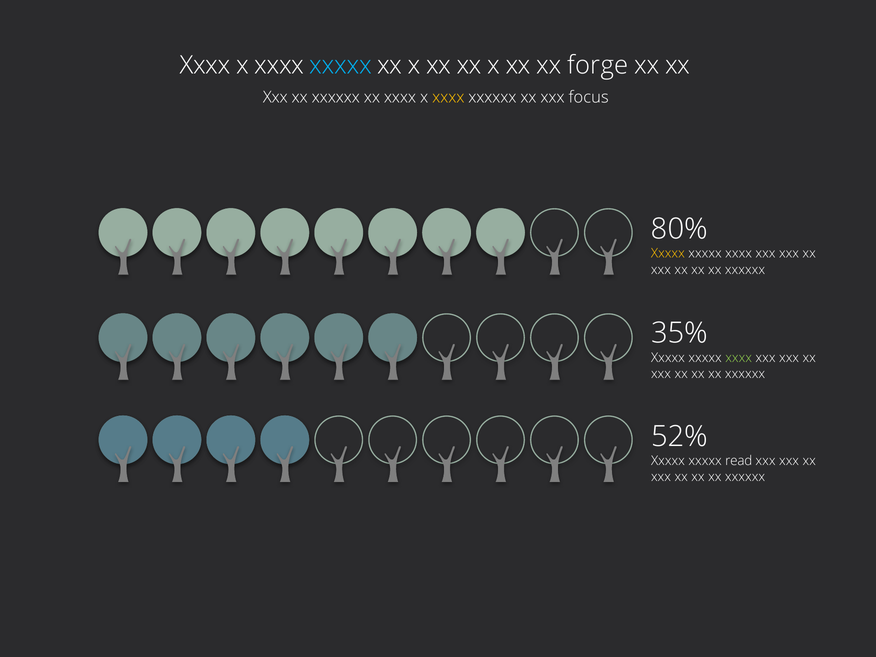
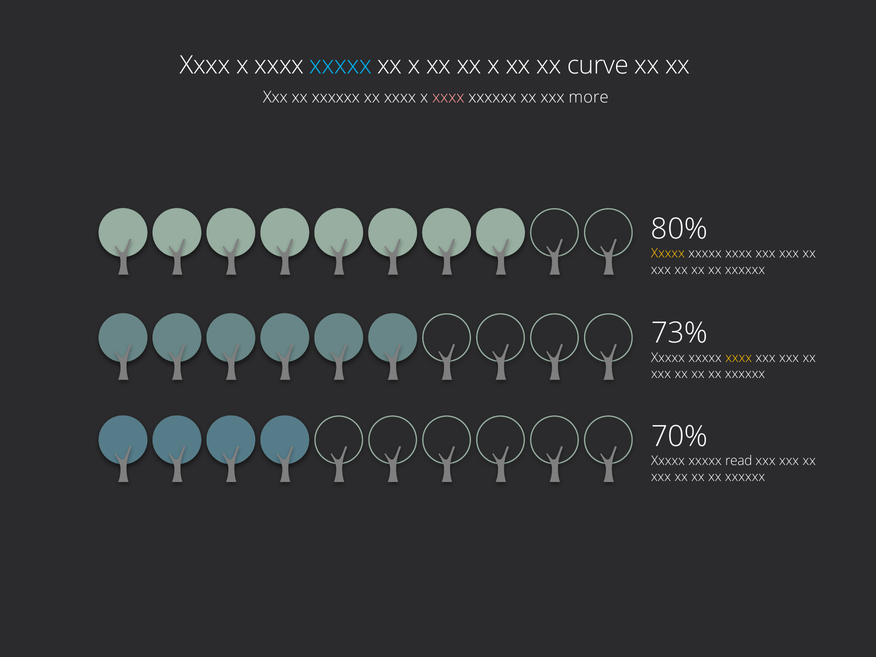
forge: forge -> curve (598, 65)
xxxx colour: yellow -> pink (448, 98)
focus: focus -> more (589, 98)
35%: 35% -> 73% (679, 333)
xxxx colour: light green -> yellow (739, 358)
52%: 52% -> 70% (679, 437)
